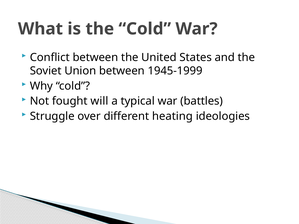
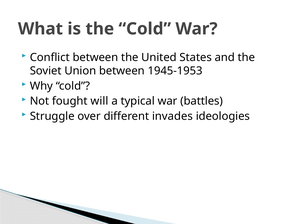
1945-1999: 1945-1999 -> 1945-1953 (175, 71)
heating: heating -> invades (172, 116)
